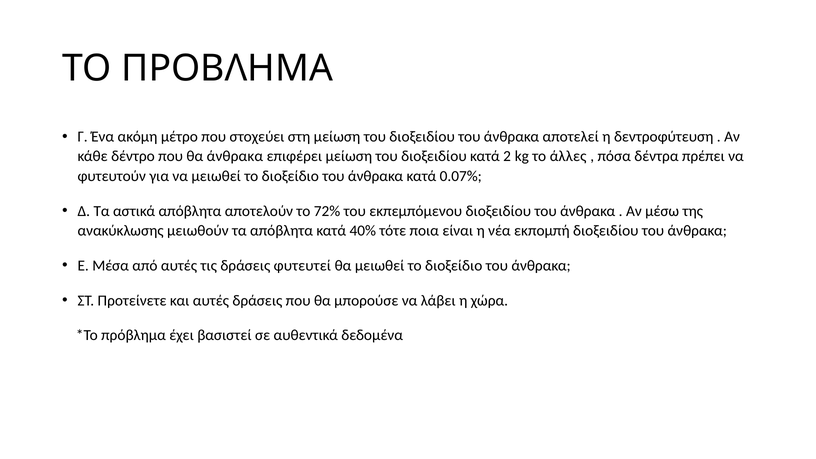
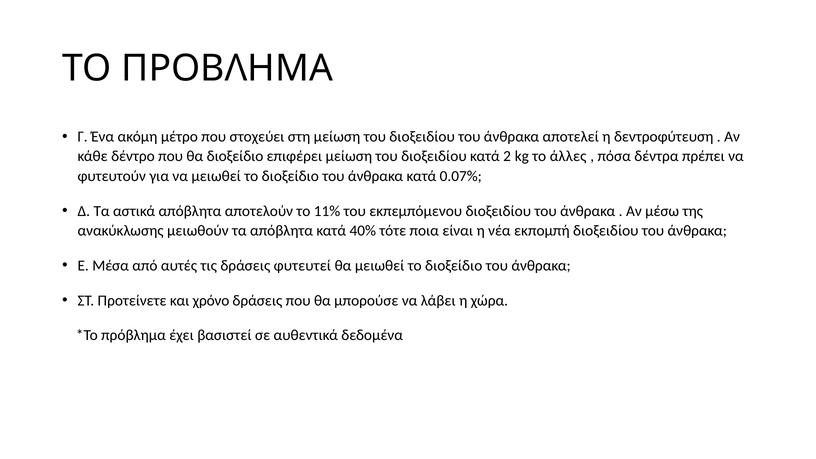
θα άνθρακα: άνθρακα -> διοξείδιο (235, 156)
72%: 72% -> 11% (327, 211)
και αυτές: αυτές -> χρόνο (211, 300)
